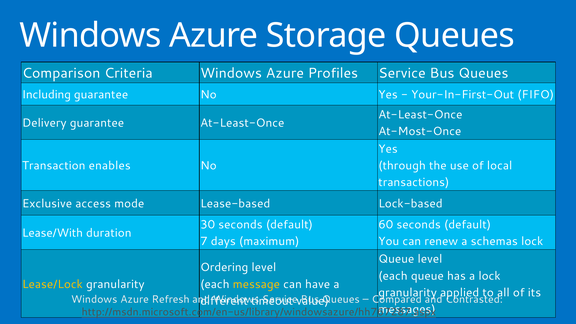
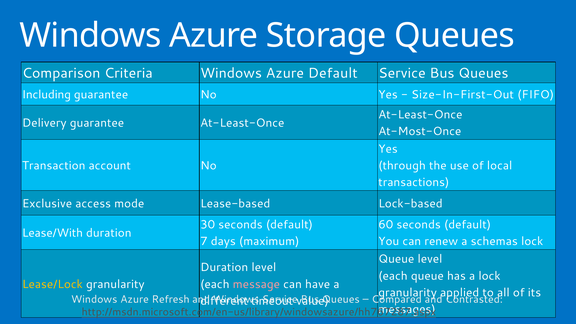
Azure Profiles: Profiles -> Default (333, 73)
Your-In-First-Out: Your-In-First-Out -> Size-In-First-Out (463, 95)
enables: enables -> account (110, 166)
Ordering: Ordering -> Duration (224, 267)
message colour: yellow -> pink (256, 284)
